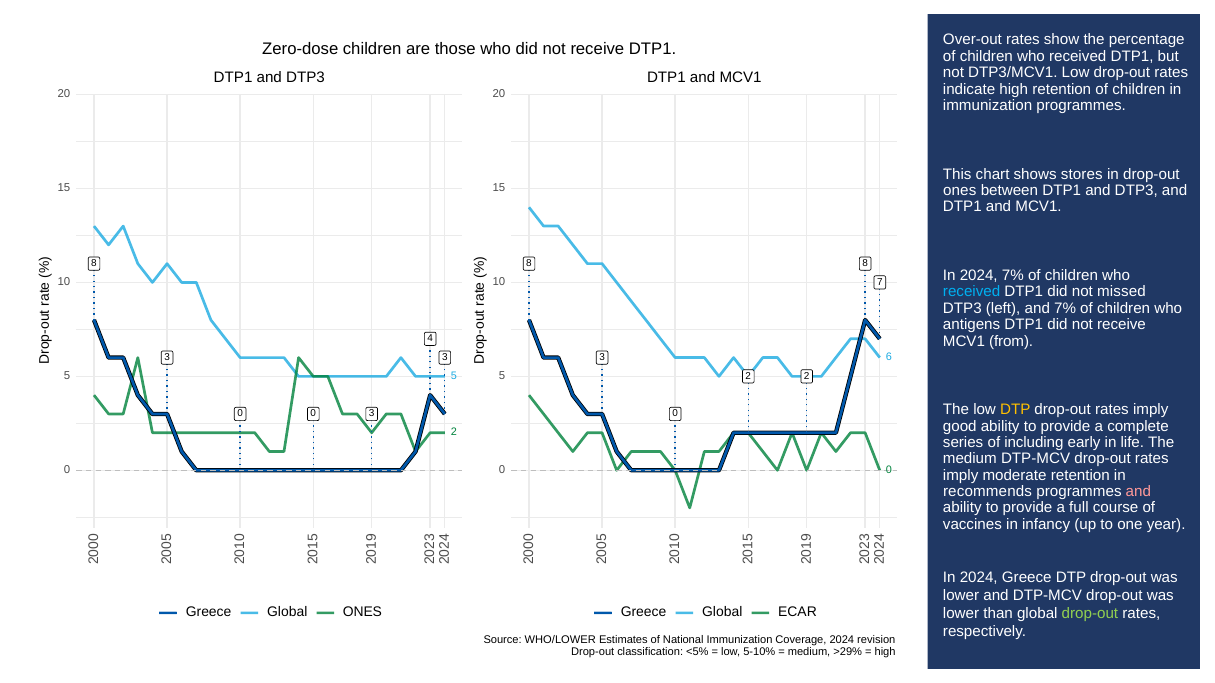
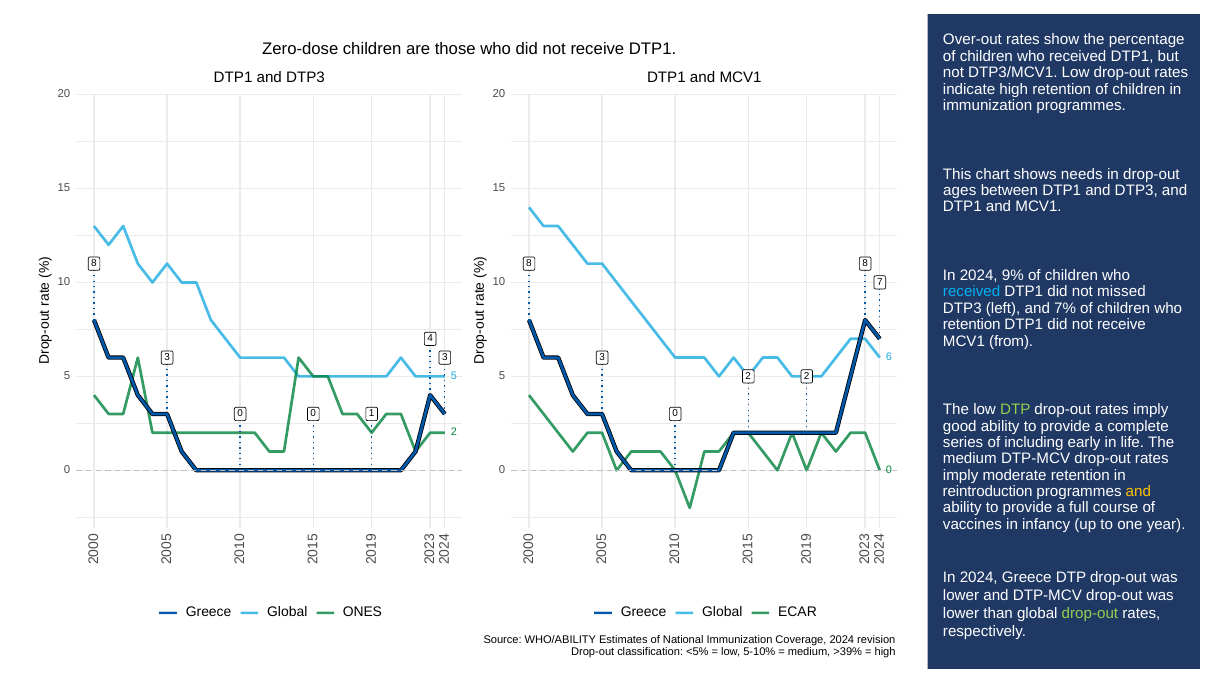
stores: stores -> needs (1082, 174)
ones: ones -> ages (960, 191)
2024 7%: 7% -> 9% (1013, 276)
antigens: antigens -> retention (972, 325)
DTP colour: yellow -> light green (1015, 410)
0 0 3: 3 -> 1 (372, 414)
recommends: recommends -> reintroduction (988, 492)
and colour: pink -> yellow (1138, 492)
WHO/LOWER: WHO/LOWER -> WHO/ABILITY (560, 640)
>29%: >29% -> >39% (848, 653)
